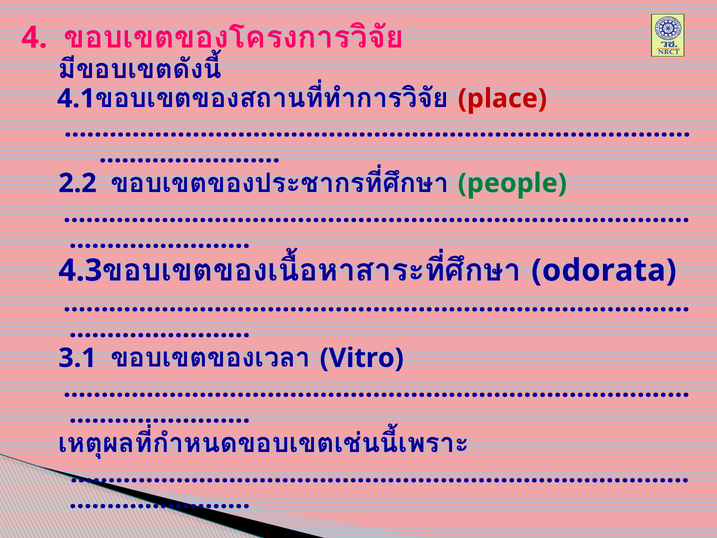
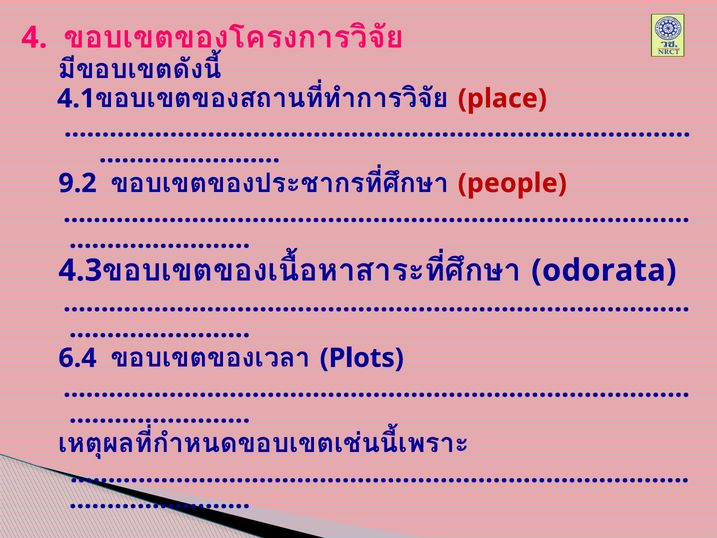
2.2: 2.2 -> 9.2 (78, 183)
people colour: green -> red (512, 183)
3.1: 3.1 -> 6.4 (78, 358)
Vitro: Vitro -> Plots (362, 358)
